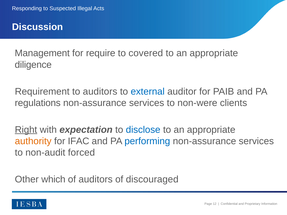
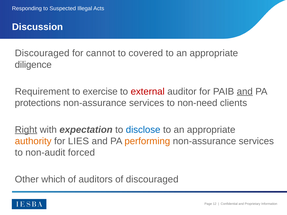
Management: Management -> Discouraged (42, 53)
require: require -> cannot (101, 53)
to auditors: auditors -> exercise (100, 92)
external colour: blue -> red (148, 92)
and underline: none -> present (245, 92)
regulations: regulations -> protections (38, 103)
non-were: non-were -> non-need (197, 103)
IFAC: IFAC -> LIES (78, 141)
performing colour: blue -> orange (147, 141)
